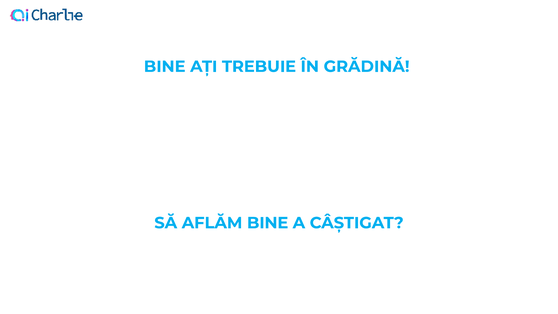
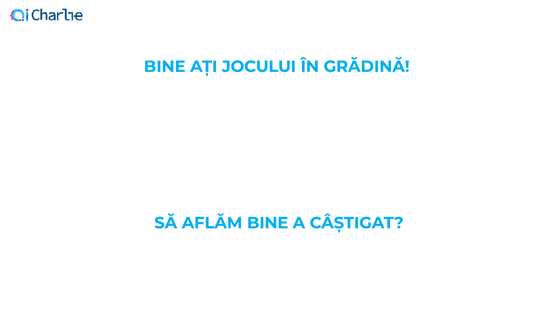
TREBUIE: TREBUIE -> JOCULUI (259, 67)
